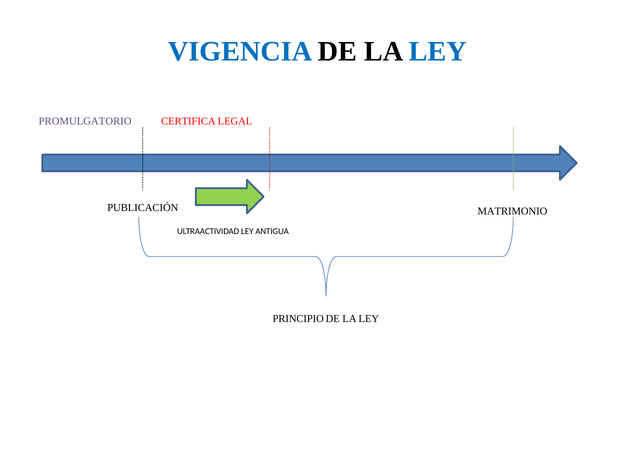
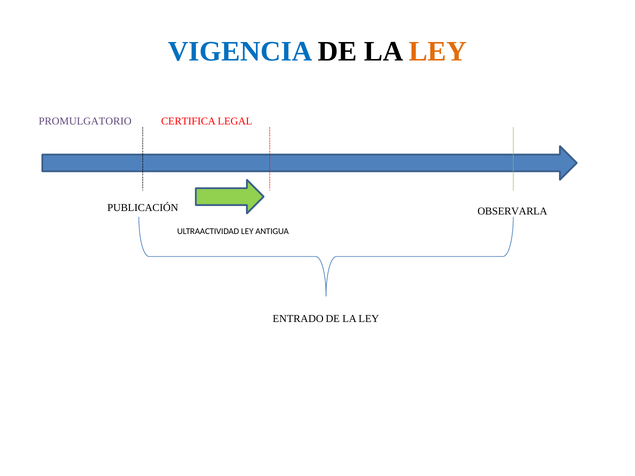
LEY colour: blue -> orange (438, 52)
MATRIMONIO: MATRIMONIO -> OBSERVARLA (512, 211)
PRINCIPIO: PRINCIPIO -> ENTRADO (298, 319)
